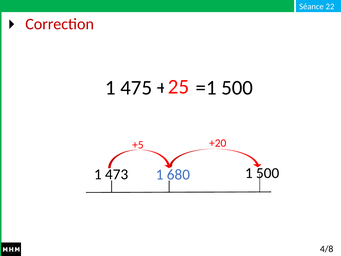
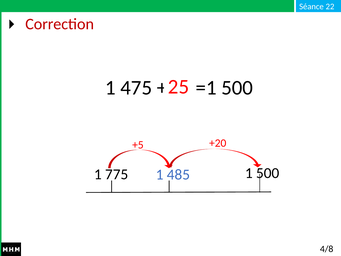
473: 473 -> 775 (117, 174)
680: 680 -> 485 (178, 174)
